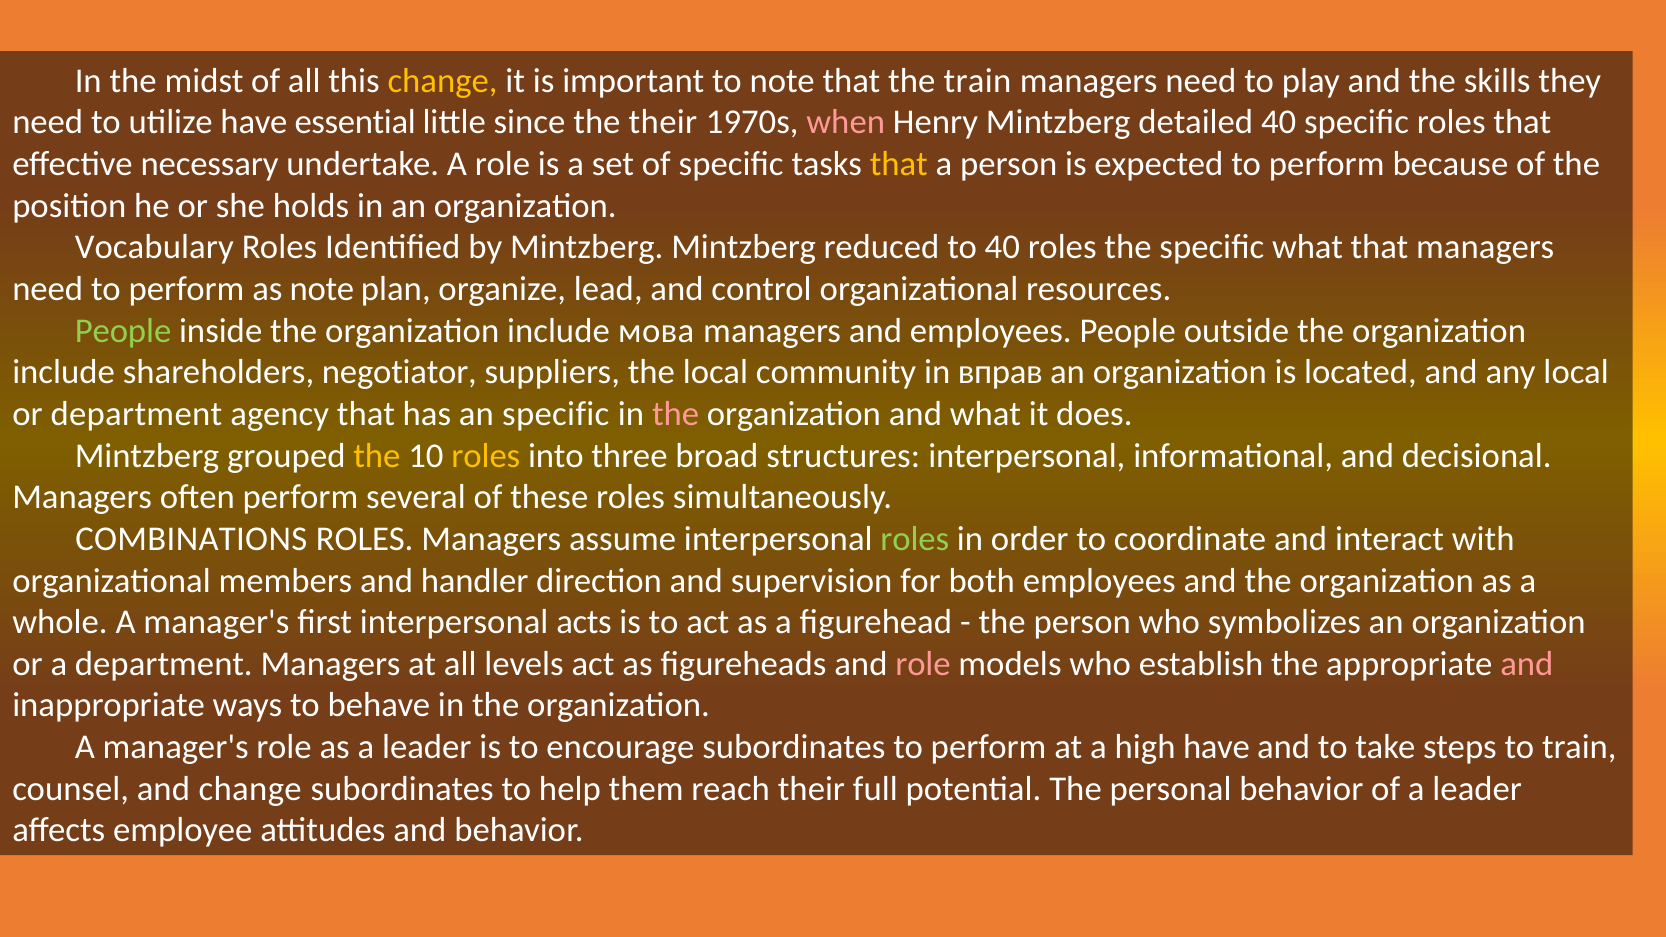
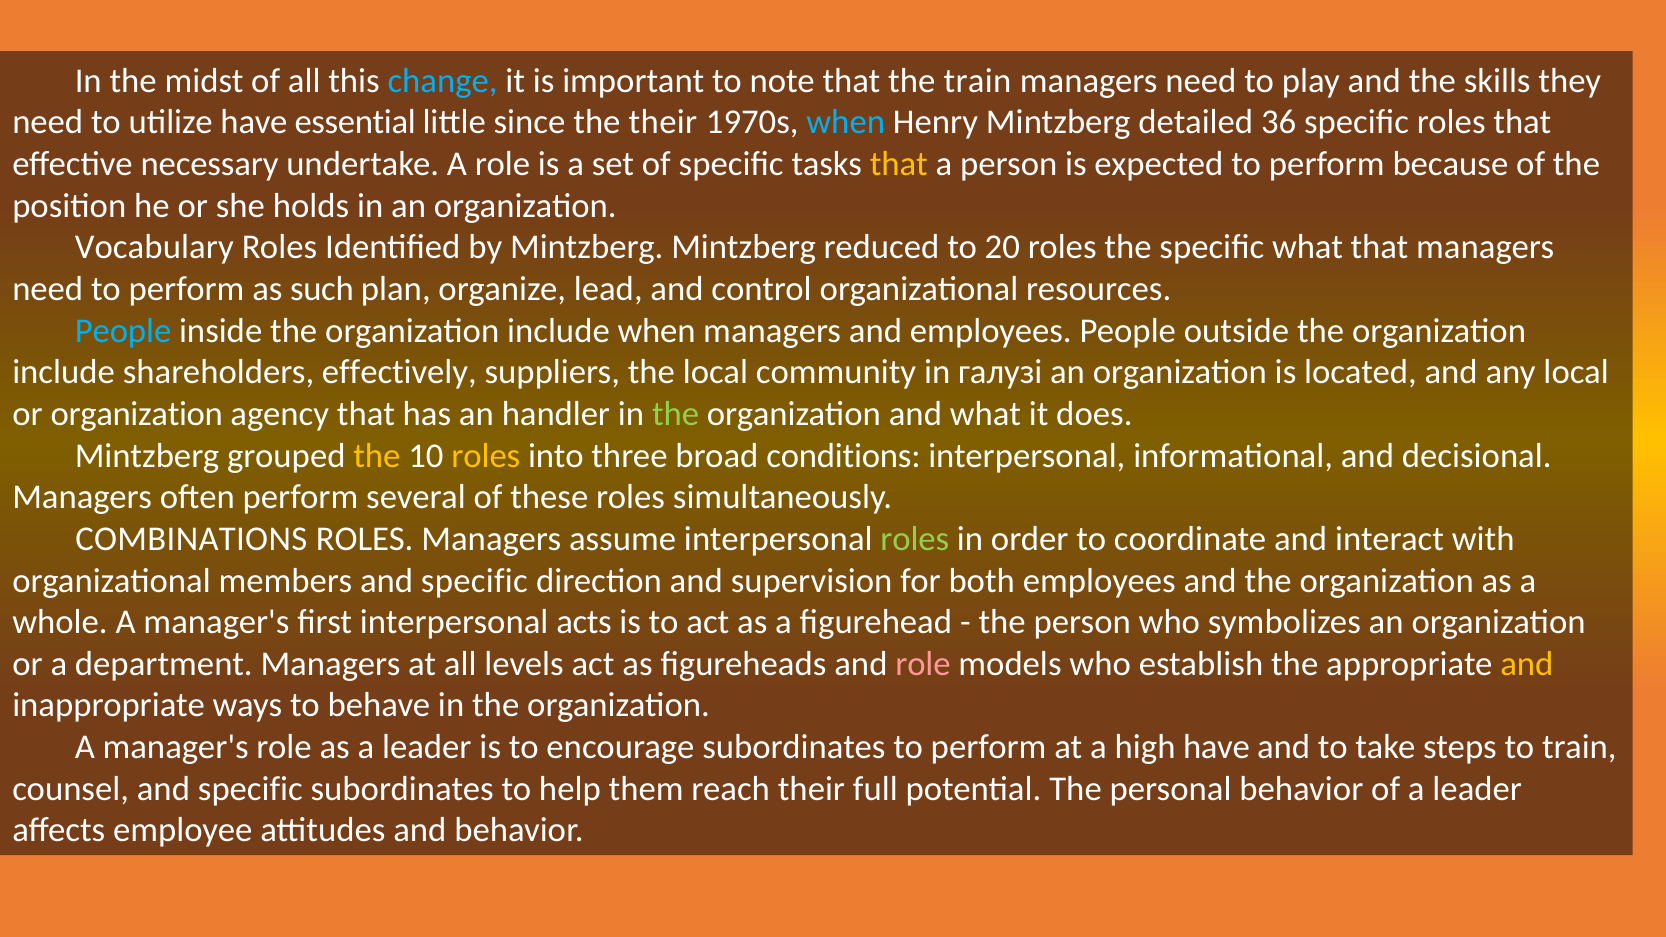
change colour: yellow -> light blue (443, 81)
when colour: pink -> light blue (846, 122)
detailed 40: 40 -> 36 (1279, 122)
to 40: 40 -> 20 (1002, 247)
as note: note -> such (322, 289)
People colour: light green -> light blue (123, 331)
include мова: мова -> when (657, 331)
negotiator: negotiator -> effectively (399, 372)
вправ: вправ -> галузі (1000, 372)
or department: department -> organization (137, 414)
an specific: specific -> handler (556, 414)
the colour: pink -> light green (676, 414)
structures: structures -> conditions (843, 456)
members and handler: handler -> specific (474, 581)
and colour: pink -> yellow (1527, 664)
counsel and change: change -> specific (250, 789)
